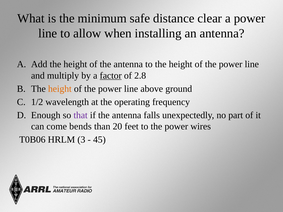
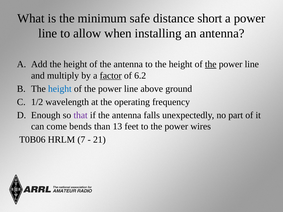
clear: clear -> short (210, 18)
the underline: none -> present (211, 64)
2.8: 2.8 -> 6.2 (140, 76)
height colour: orange -> blue (60, 89)
20: 20 -> 13 (117, 127)
3: 3 -> 7 (81, 140)
45: 45 -> 21 (99, 140)
